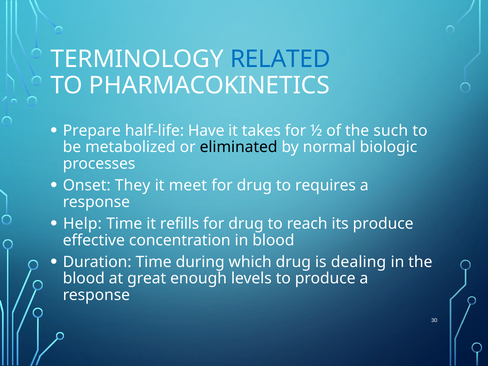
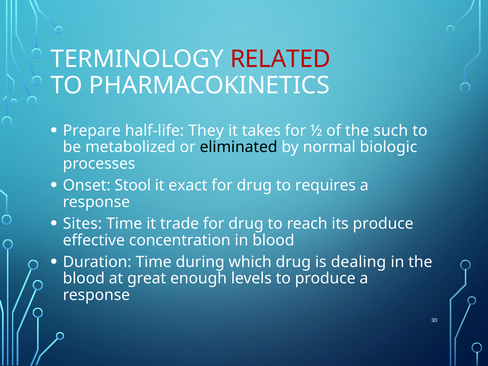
RELATED colour: blue -> red (280, 59)
Have: Have -> They (206, 131)
They: They -> Stool (133, 185)
meet: meet -> exact (188, 185)
Help: Help -> Sites (82, 224)
refills: refills -> trade (180, 224)
